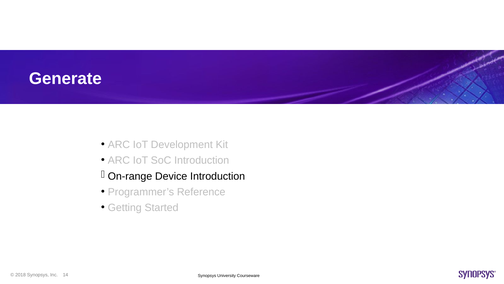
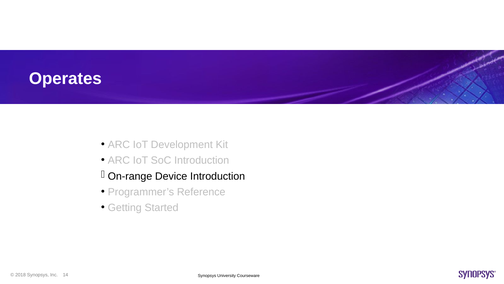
Generate: Generate -> Operates (65, 78)
